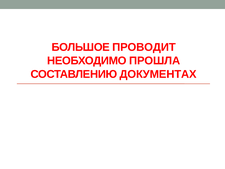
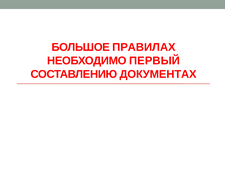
ПРОВОДИТ: ПРОВОДИТ -> ПРАВИЛАХ (144, 47)
ПРОШЛА: ПРОШЛА -> ПЕРВЫЙ (154, 61)
